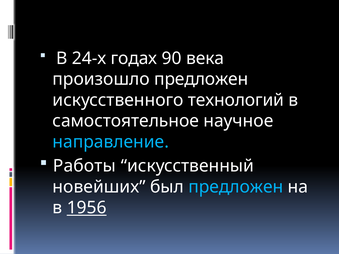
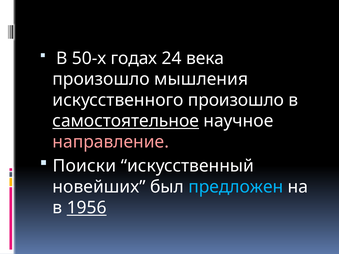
24-х: 24-х -> 50-х (89, 58)
90: 90 -> 24 (172, 58)
произошло предложен: предложен -> мышления (201, 79)
искусственного технологий: технологий -> произошло (236, 100)
самостоятельное underline: none -> present (126, 121)
направление colour: light blue -> pink (111, 142)
Работы: Работы -> Поиски (84, 166)
